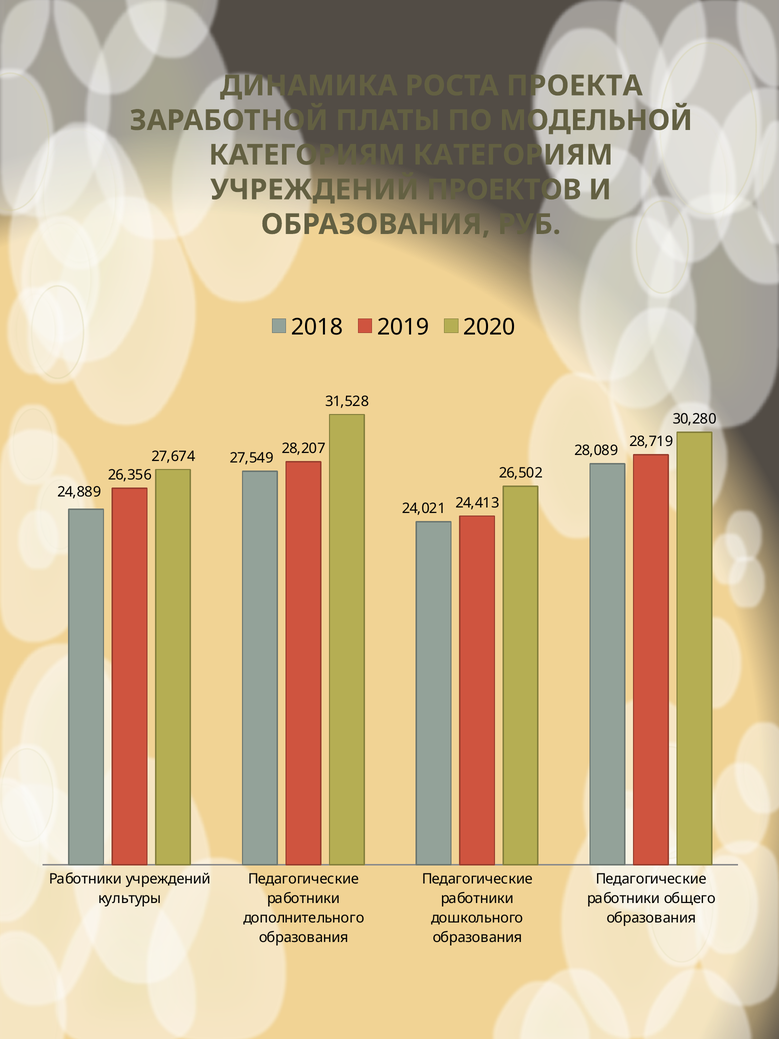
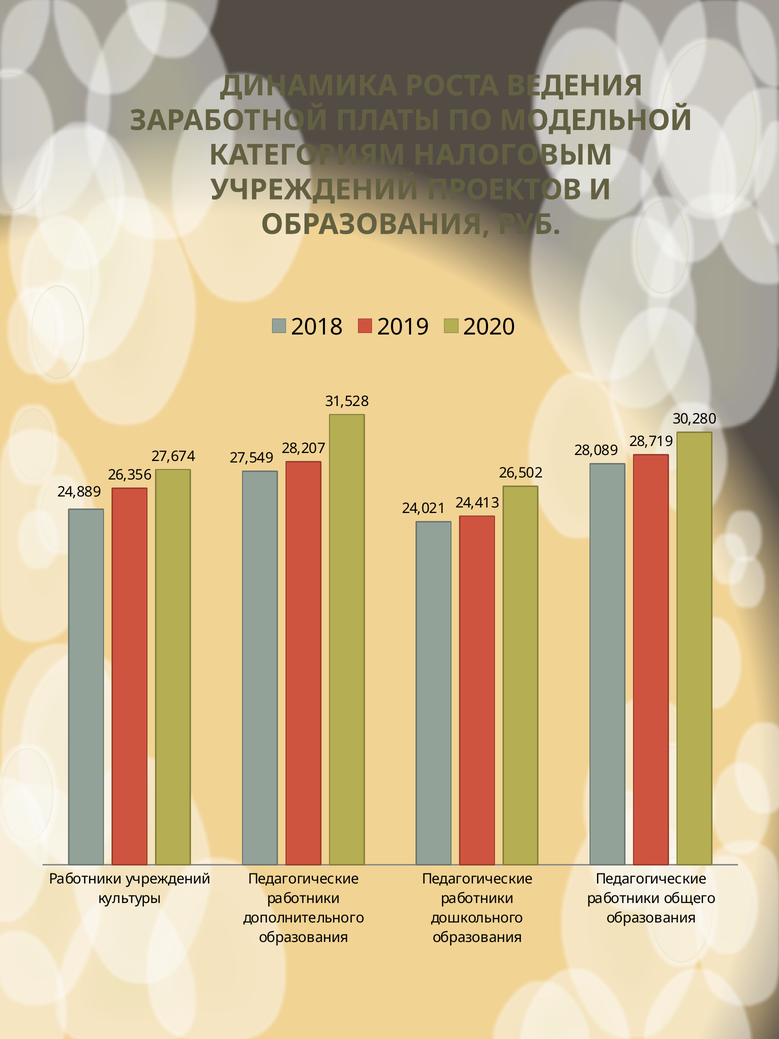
ПРОЕКТА: ПРОЕКТА -> ВЕДЕНИЯ (575, 86)
КАТЕГОРИЯМ КАТЕГОРИЯМ: КАТЕГОРИЯМ -> НАЛОГОВЫМ (513, 155)
